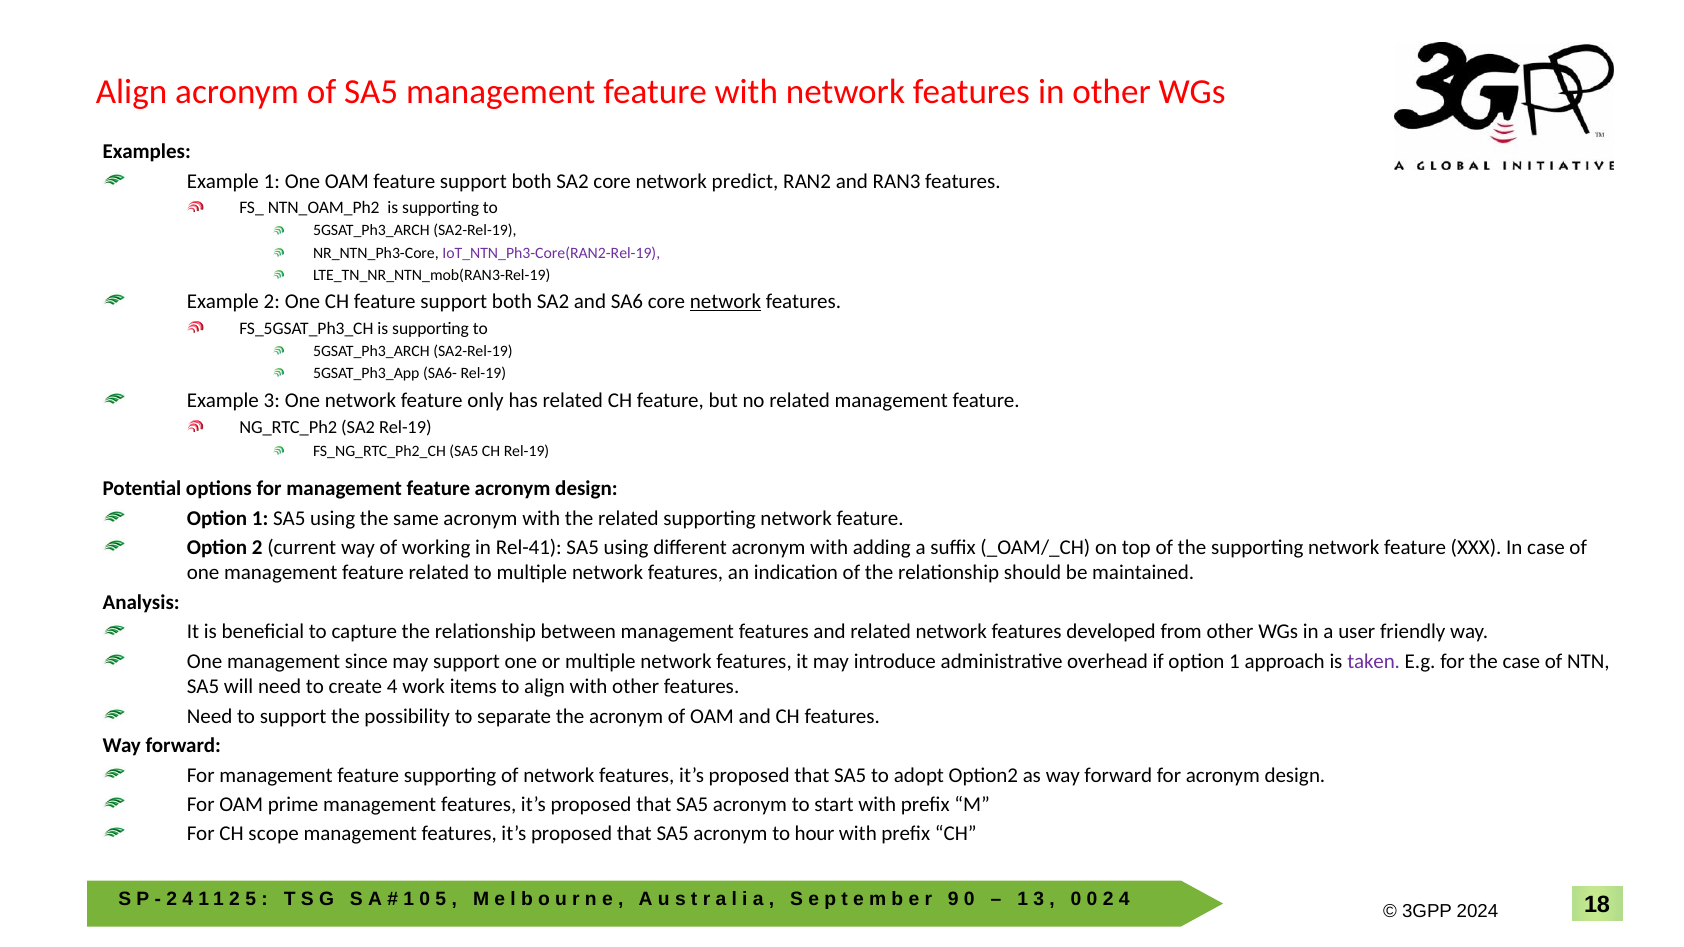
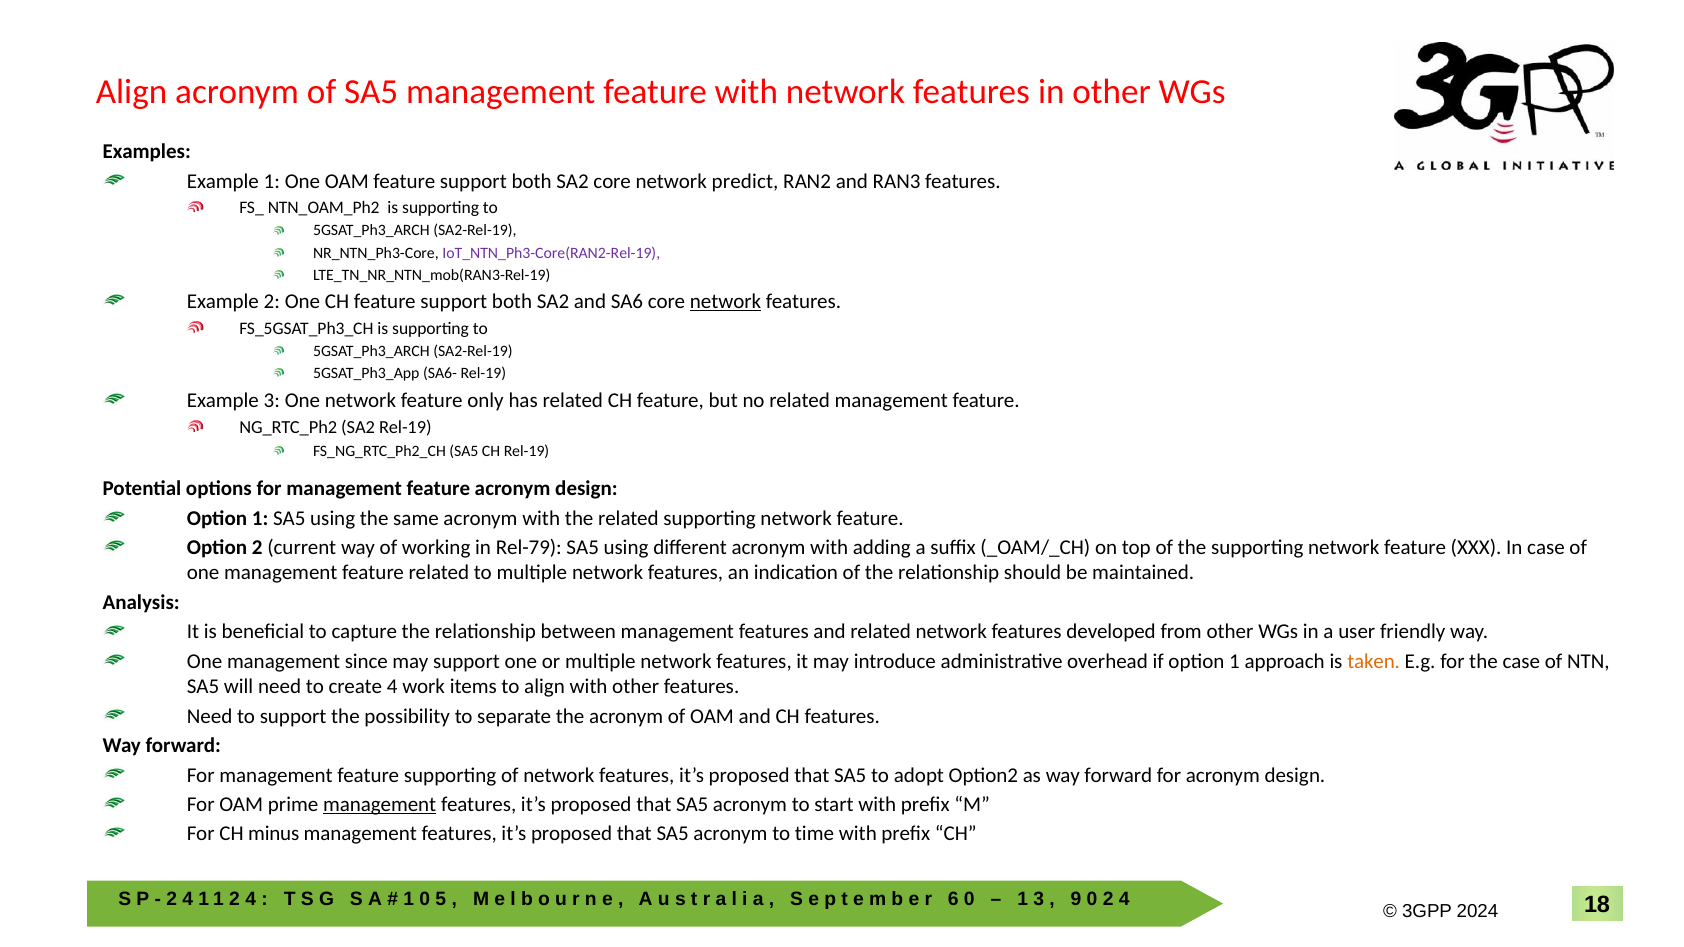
Rel-41: Rel-41 -> Rel-79 (529, 548)
taken colour: purple -> orange (1374, 662)
management underline: none -> present (380, 805)
scope: scope -> minus (274, 834)
hour: hour -> time (815, 834)
5: 5 -> 4 (251, 900)
9: 9 -> 6 (953, 900)
0: 0 -> 9 (1076, 900)
